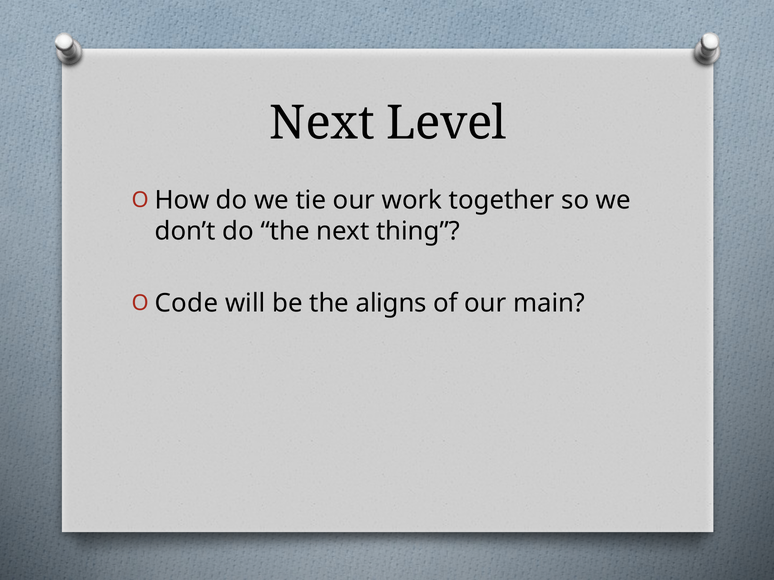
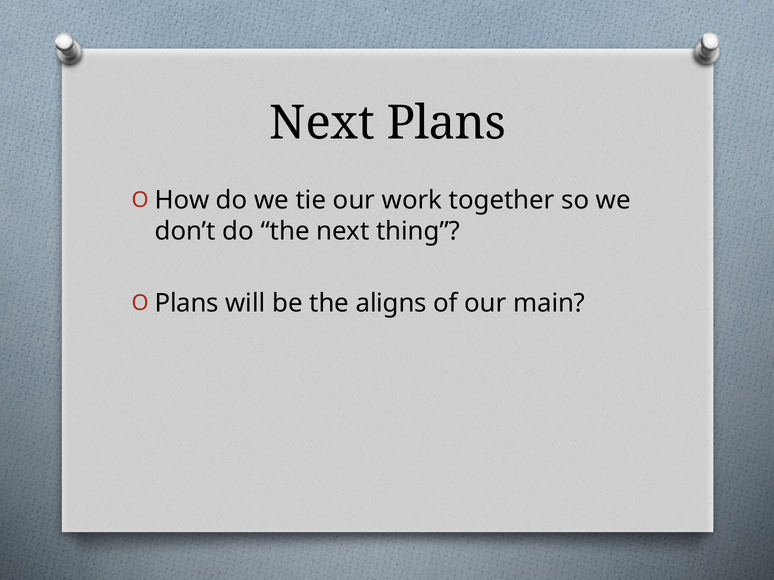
Next Level: Level -> Plans (446, 123)
Code: Code -> Plans (187, 304)
